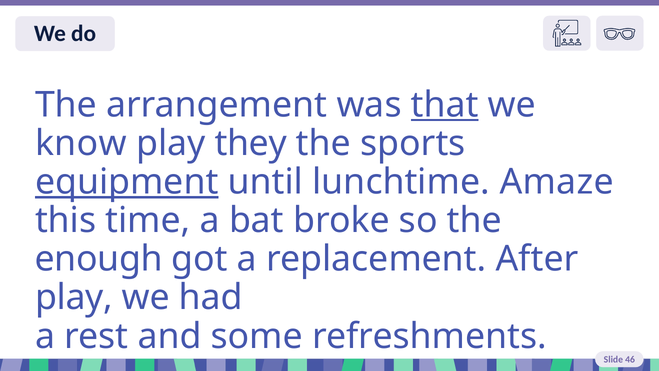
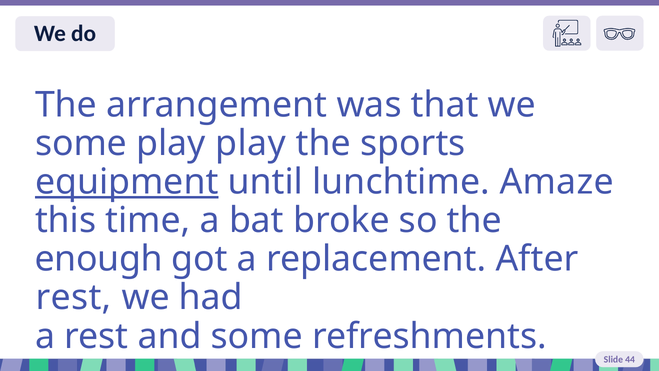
that underline: present -> none (445, 105)
know: know -> some (81, 143)
play they: they -> play (251, 143)
play: play -> rest (74, 297)
46: 46 -> 44 (630, 359)
